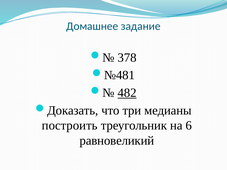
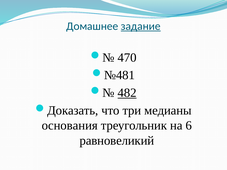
задание underline: none -> present (141, 26)
378: 378 -> 470 (127, 58)
построить: построить -> основания (70, 126)
